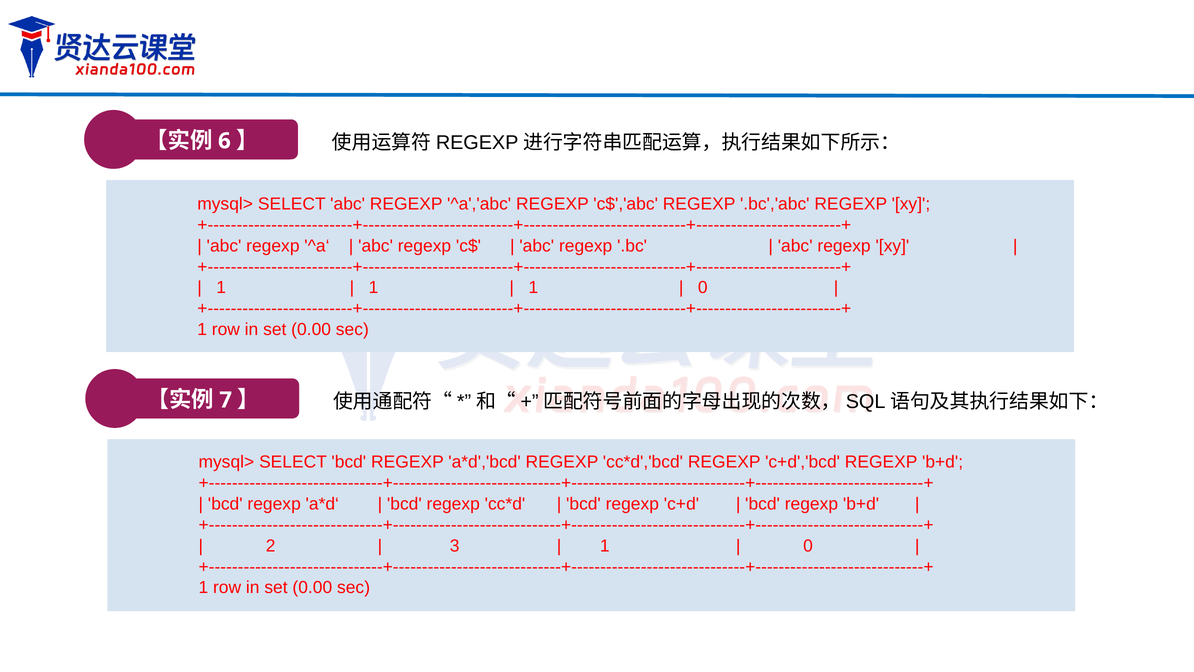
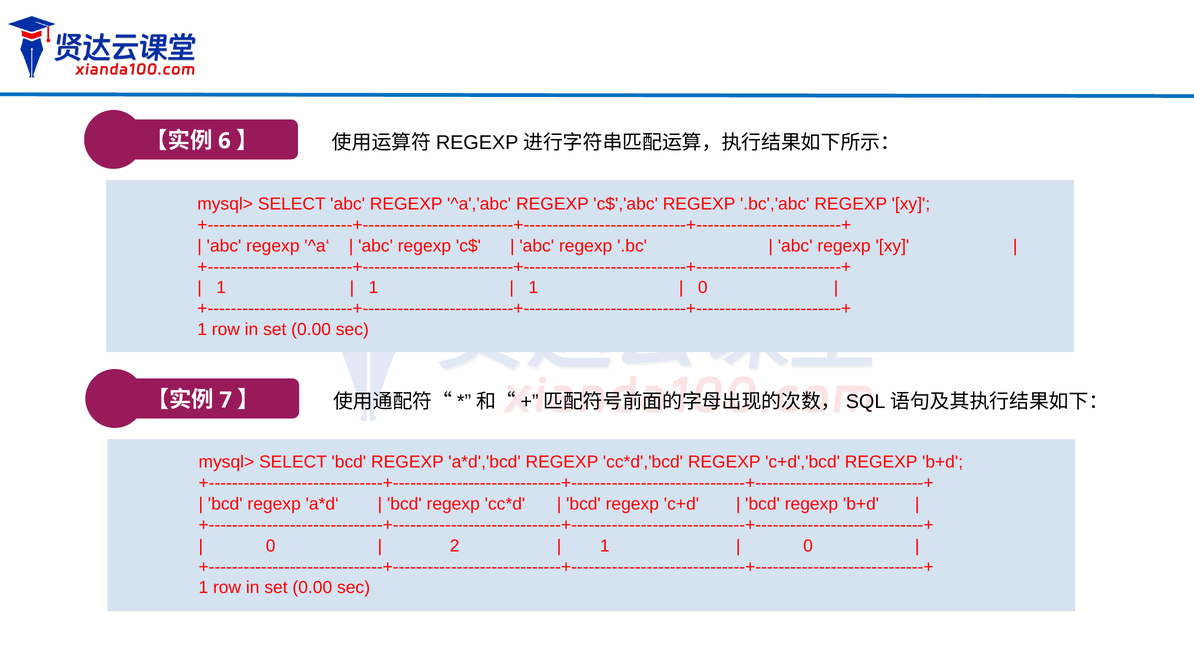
2: 2 -> 0 (271, 546)
3: 3 -> 2 (455, 546)
